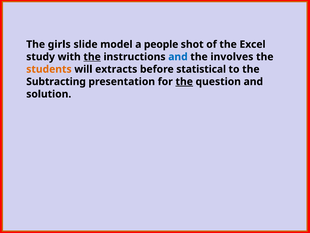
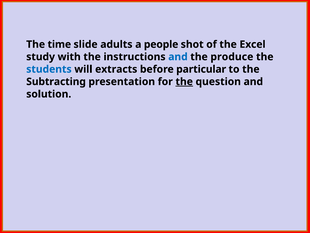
girls: girls -> time (59, 44)
model: model -> adults (116, 44)
the underline: present -> none (92, 57)
involves: involves -> produce (232, 57)
students colour: orange -> blue (49, 69)
statistical: statistical -> particular (201, 69)
